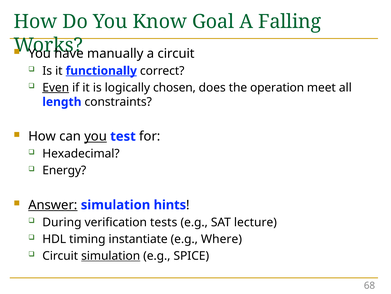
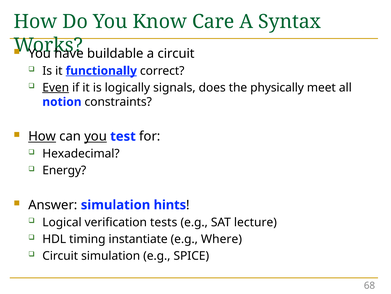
Goal: Goal -> Care (213, 22)
Falling: Falling -> Syntax (290, 22)
manually: manually -> buildable (115, 53)
chosen: chosen -> signals (174, 87)
operation: operation -> physically (277, 87)
length: length -> notion (62, 102)
How underline: none -> present (42, 136)
Answer underline: present -> none (53, 204)
During: During -> Logical (62, 222)
simulation underline: present -> none (111, 255)
